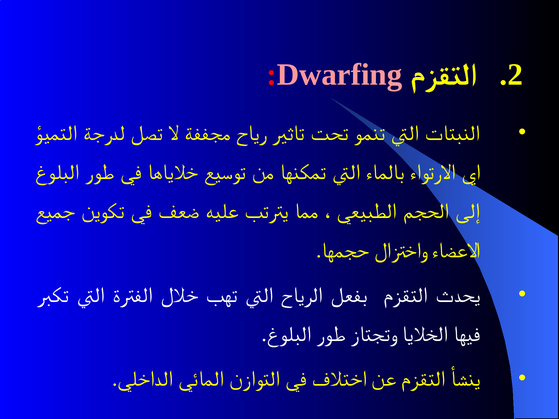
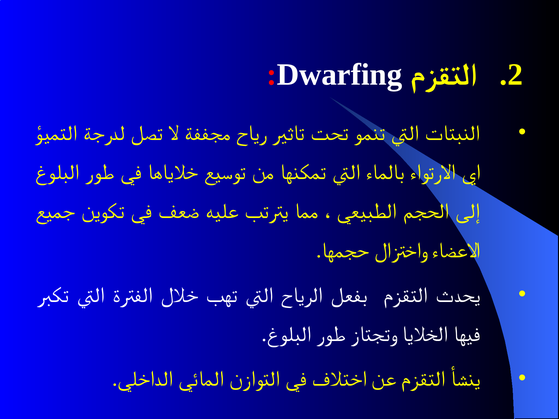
Dwarfing colour: pink -> white (340, 75)
